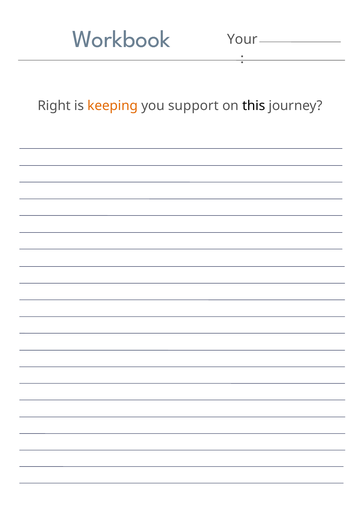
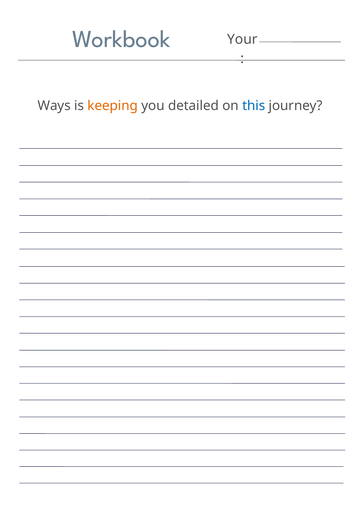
Right: Right -> Ways (54, 106)
support: support -> detailed (193, 106)
this colour: black -> blue (254, 106)
